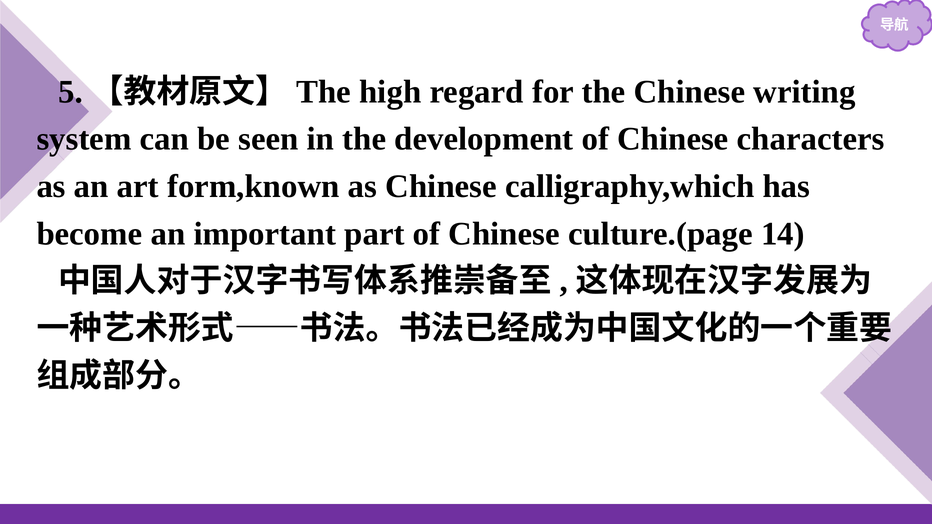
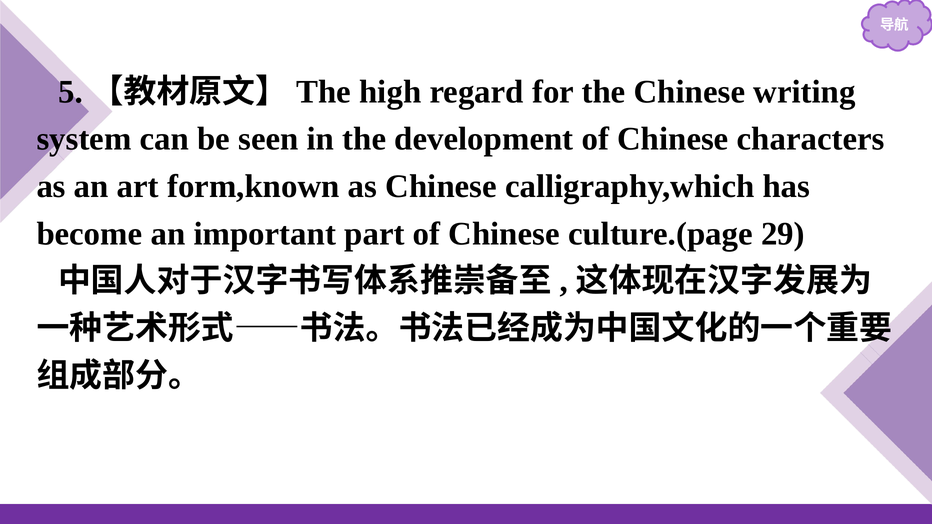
14: 14 -> 29 (783, 234)
